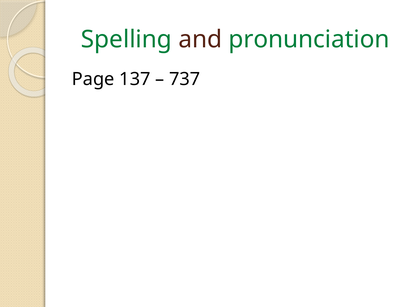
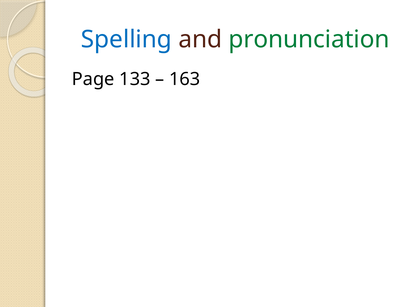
Spelling colour: green -> blue (126, 40)
137: 137 -> 133 (135, 79)
737: 737 -> 163 (185, 79)
